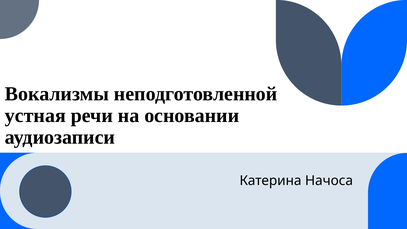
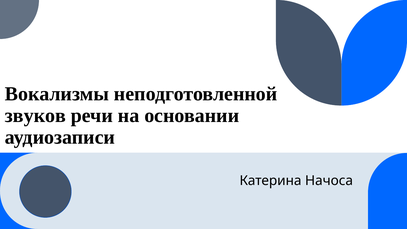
устная: устная -> звуков (35, 116)
